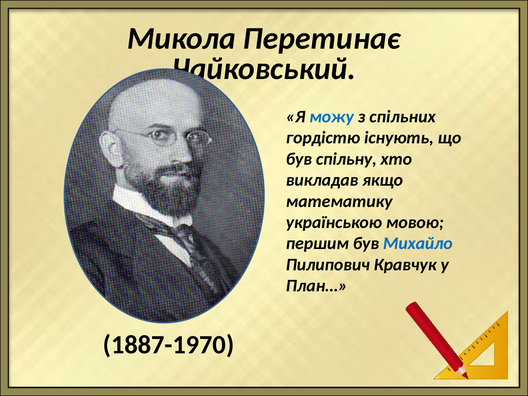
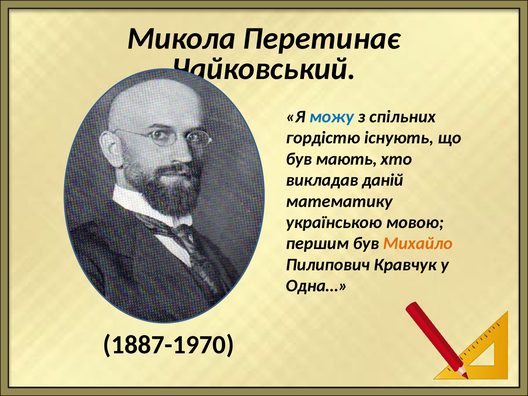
спільну: спільну -> мають (346, 159)
якщо: якщо -> даній (383, 180)
Михайло colour: blue -> orange (418, 243)
План…: План… -> Одна… (317, 286)
